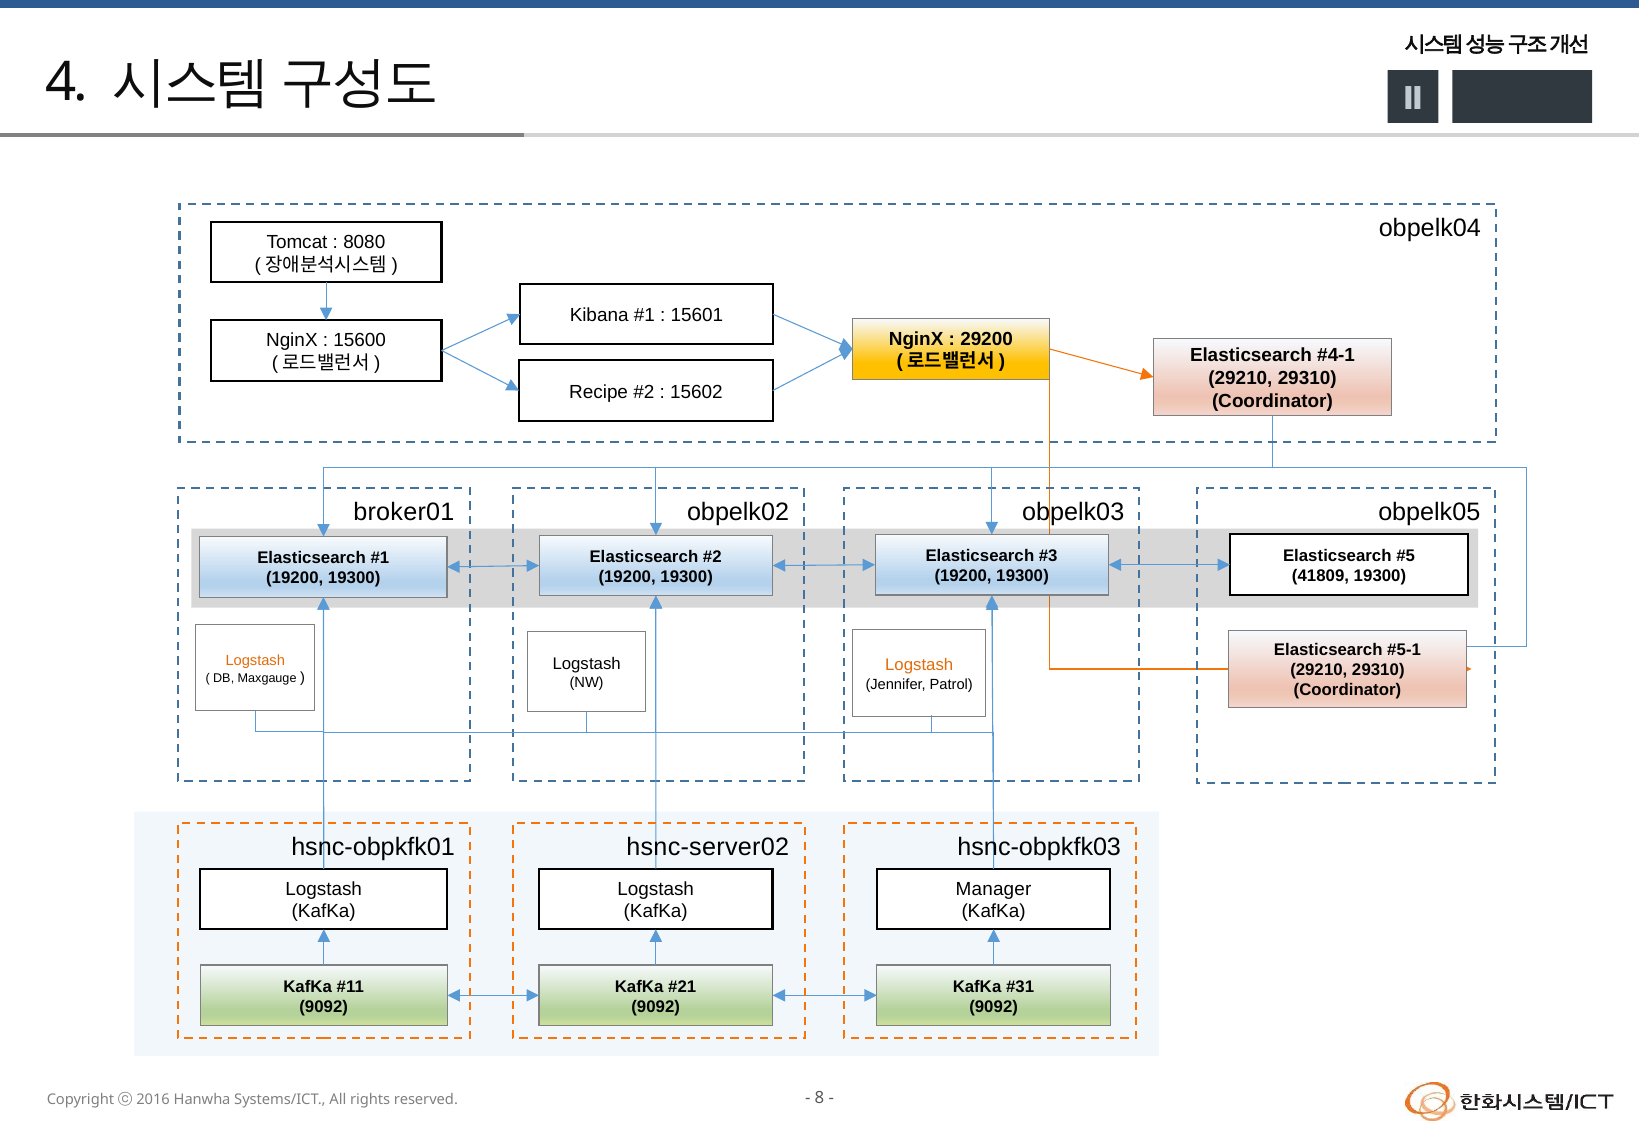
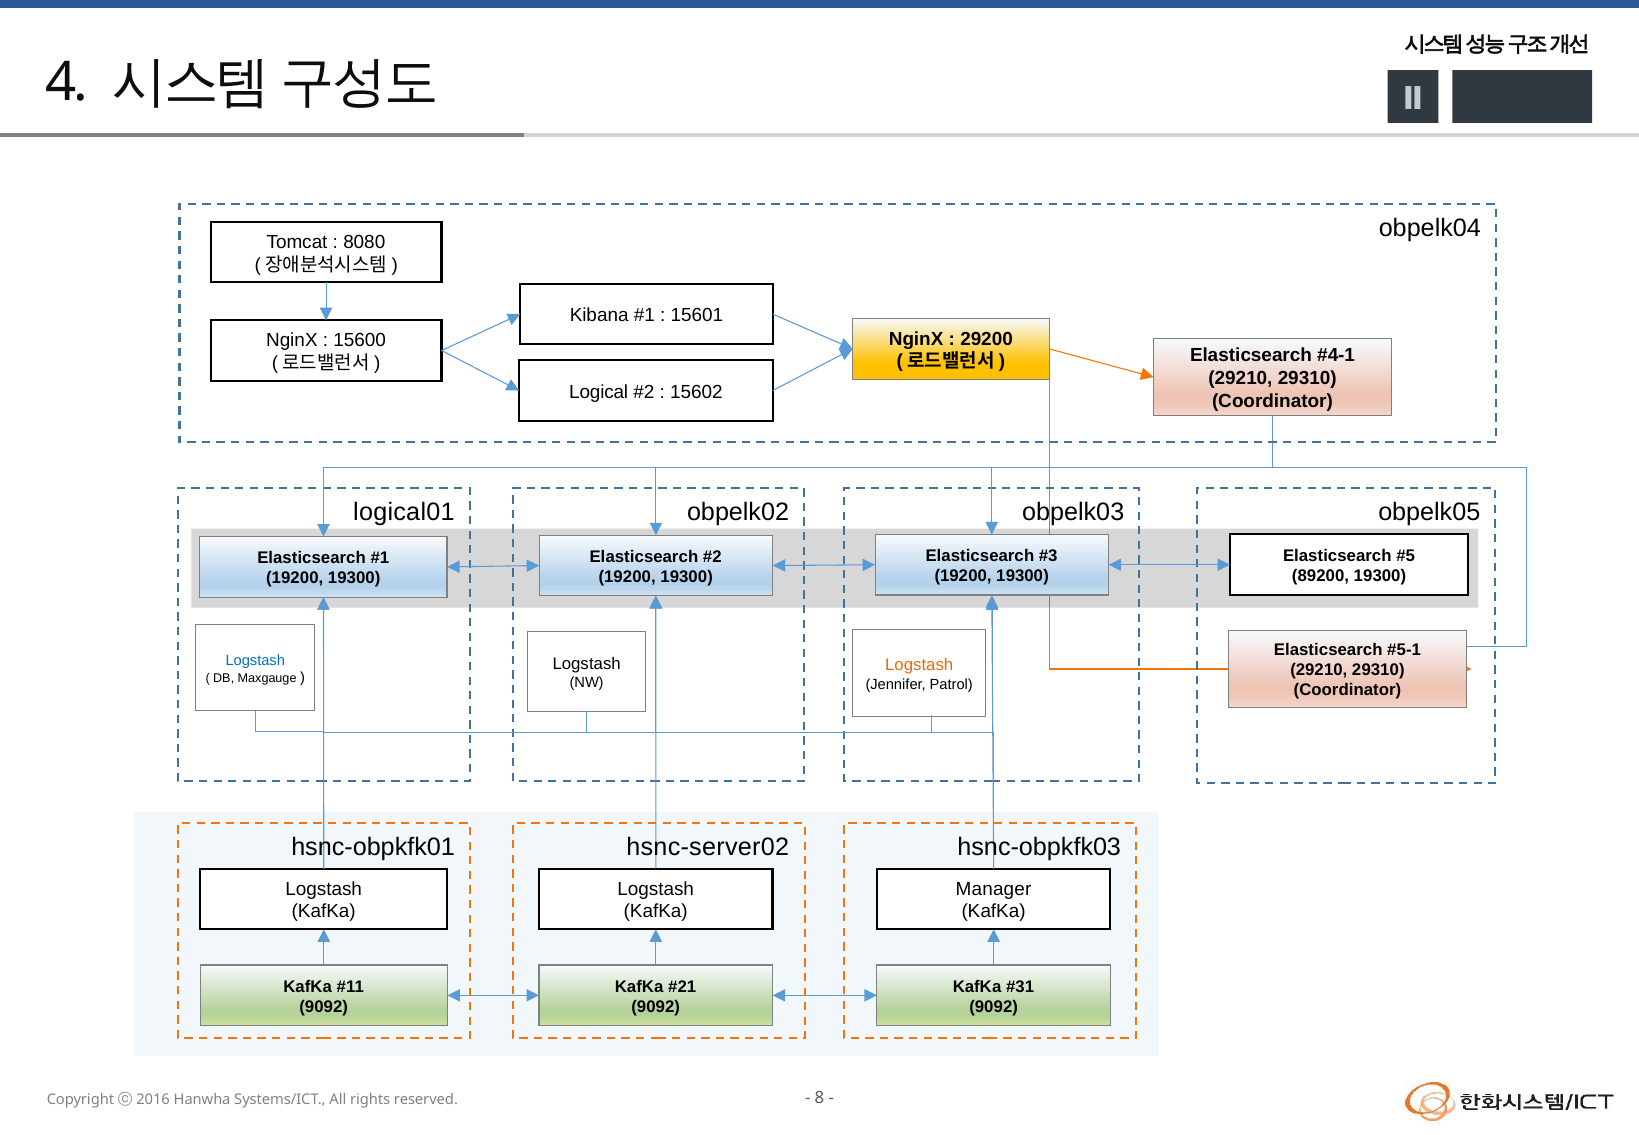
Recipe: Recipe -> Logical (599, 392)
broker01: broker01 -> logical01 (404, 512)
41809: 41809 -> 89200 (1321, 576)
Logstash colour: orange -> blue (255, 660)
